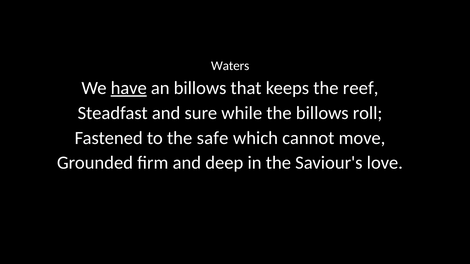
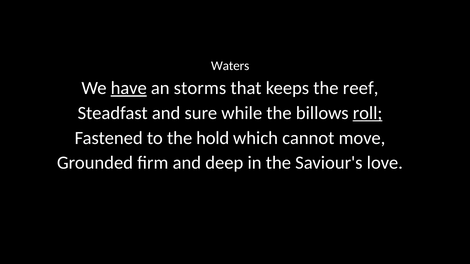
an billows: billows -> storms (200, 88)
roll underline: none -> present (368, 113)
safe: safe -> hold (213, 138)
